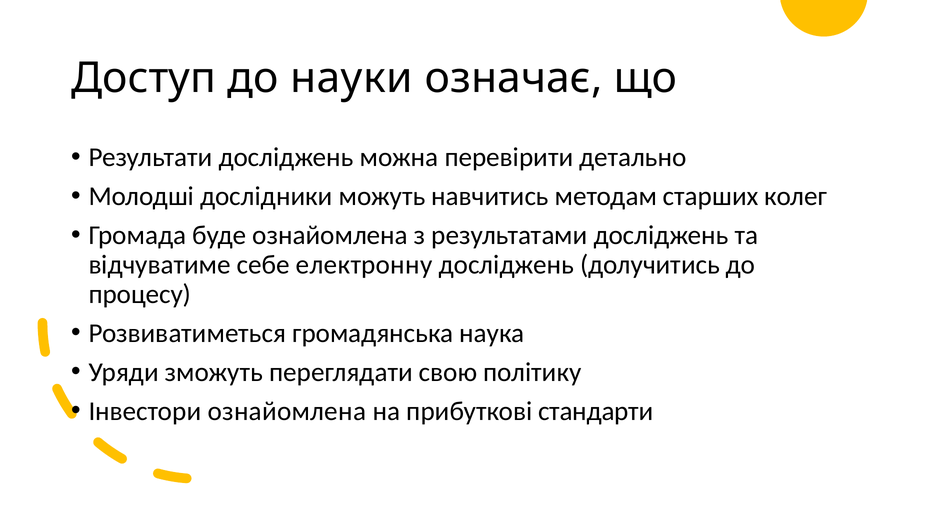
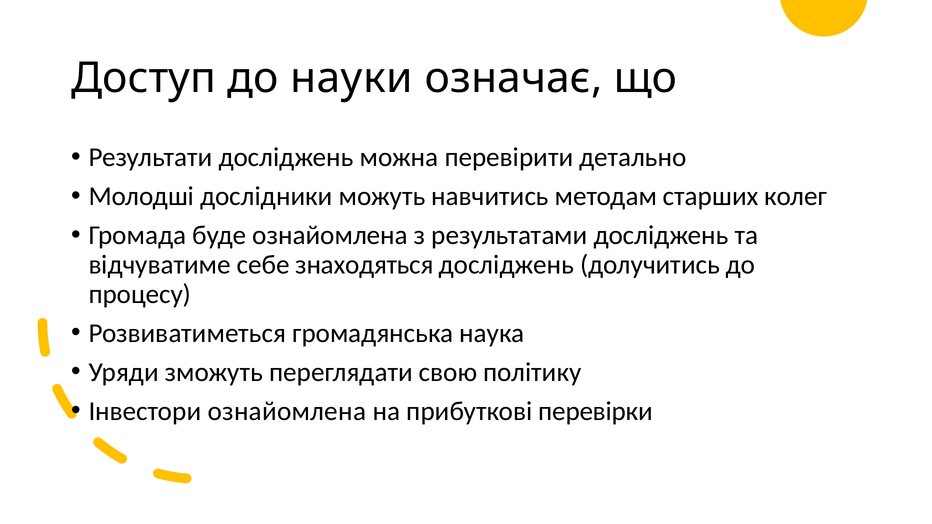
електронну: електронну -> знаходяться (364, 265)
стандарти: стандарти -> перевірки (596, 411)
